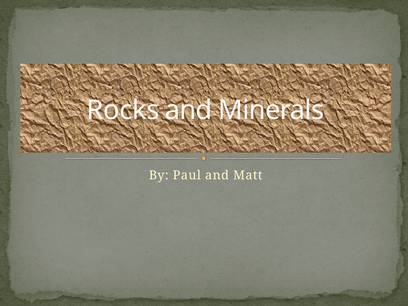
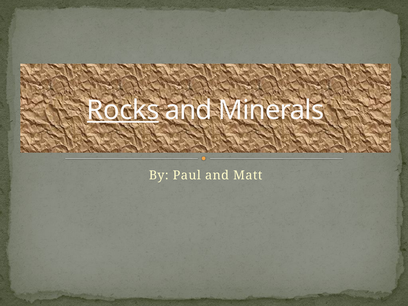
Rocks underline: none -> present (123, 110)
